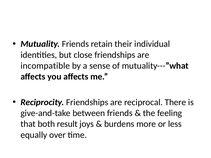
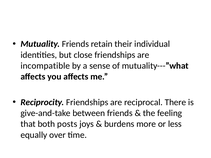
result: result -> posts (67, 124)
